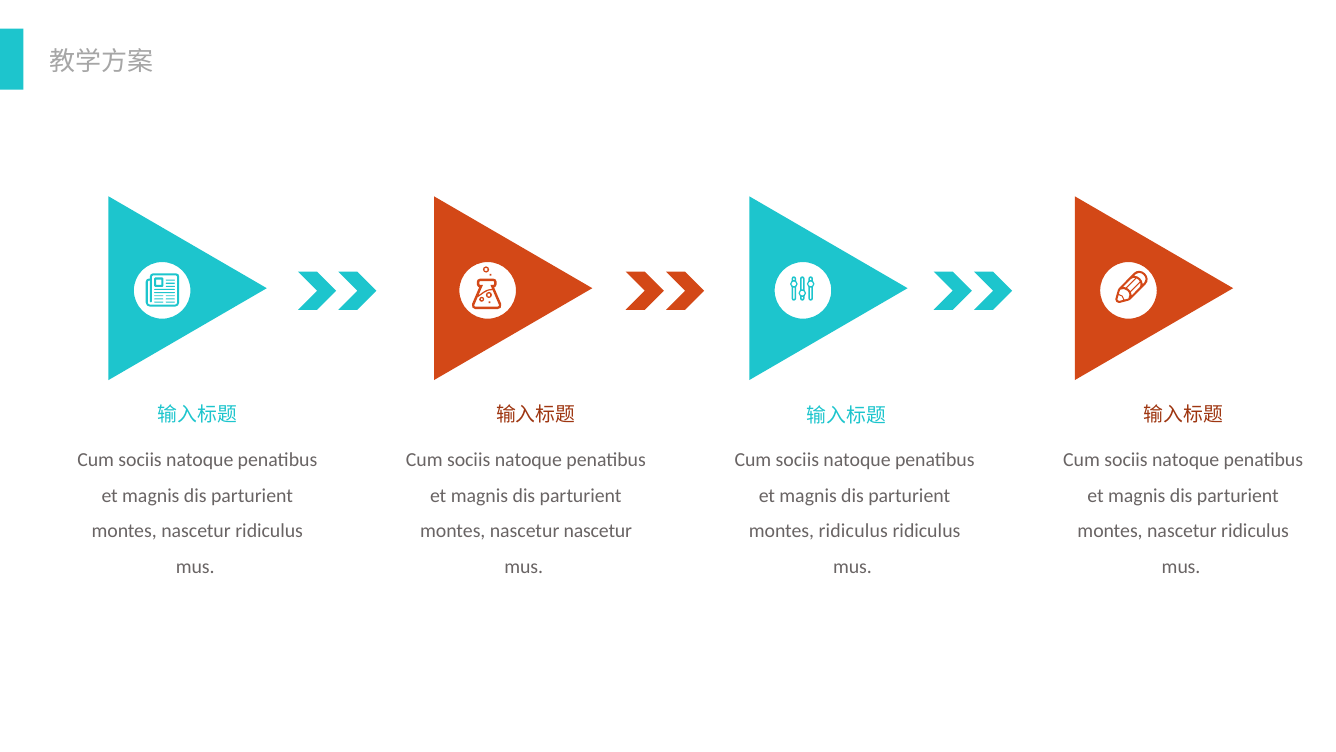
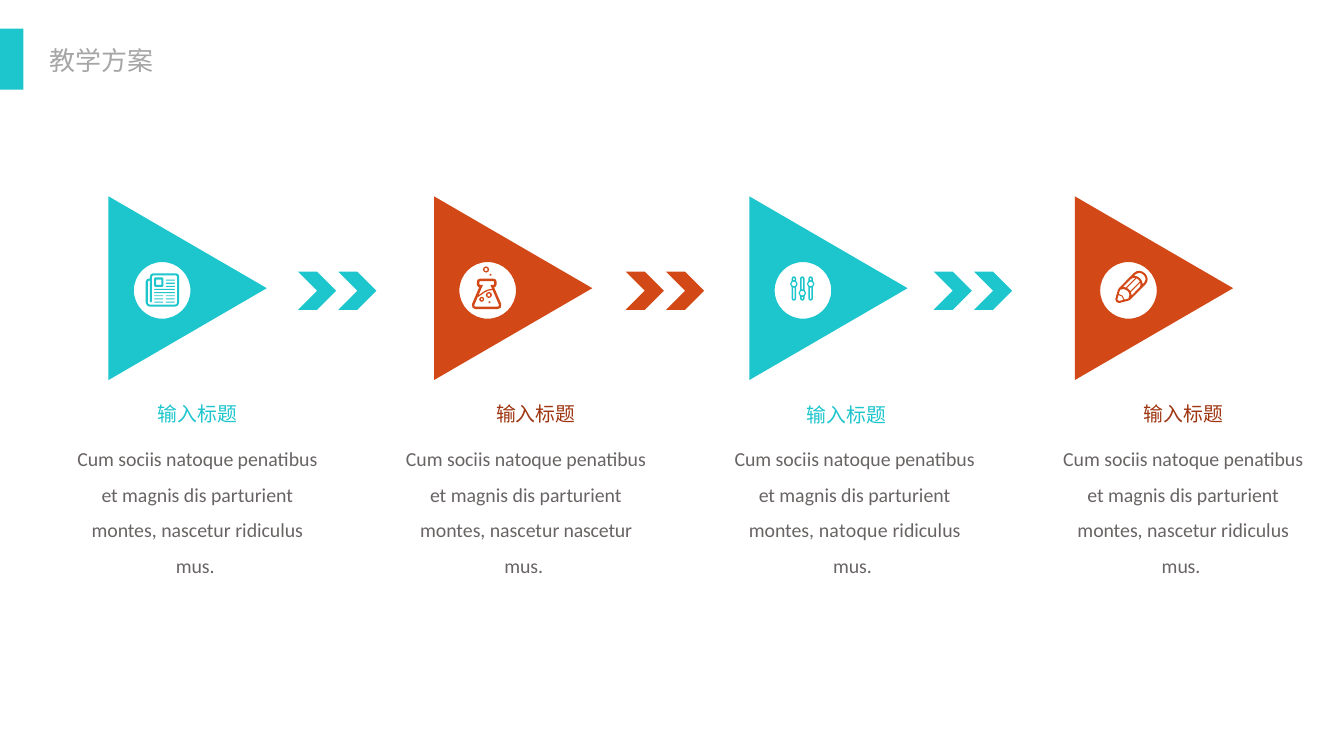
montes ridiculus: ridiculus -> natoque (853, 531)
